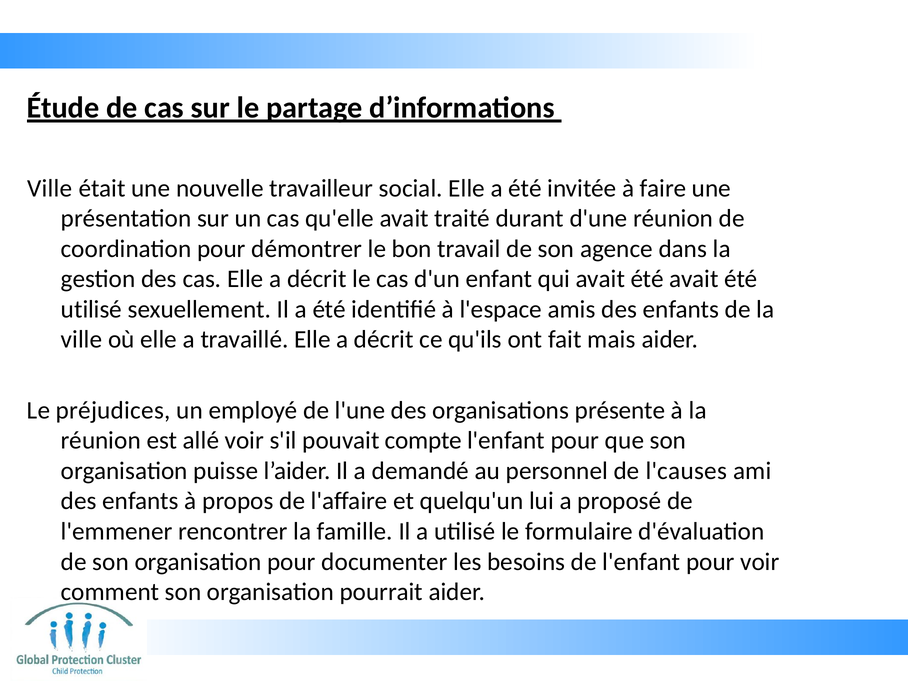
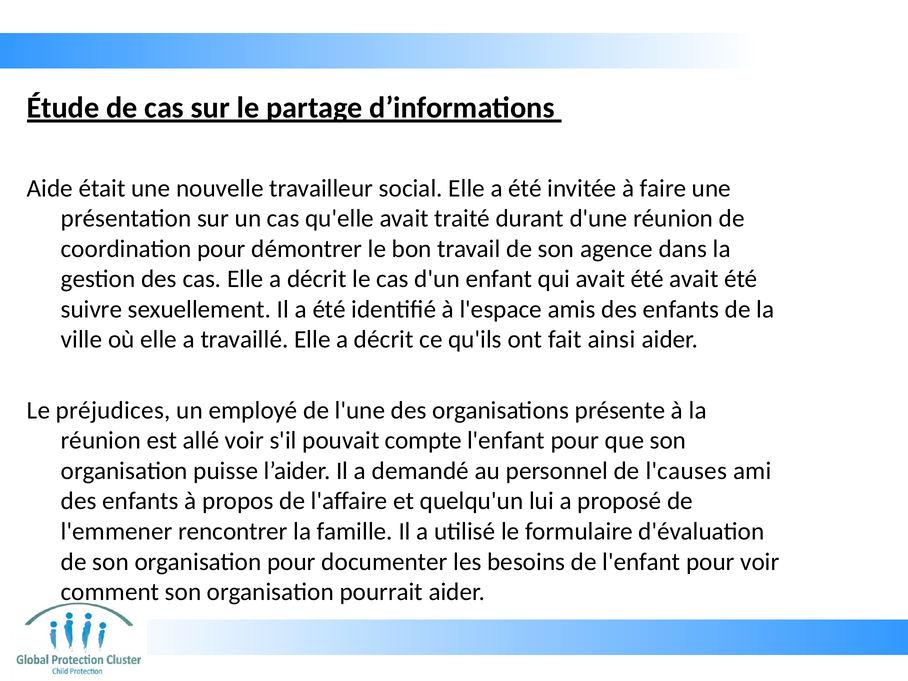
Ville: Ville -> Aide (50, 188)
utilisé: utilisé -> suivre (92, 309)
mais: mais -> ainsi (611, 340)
